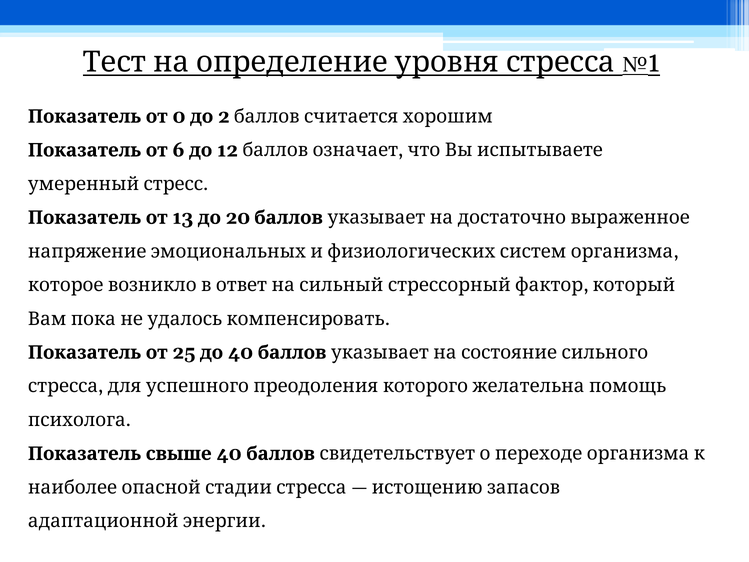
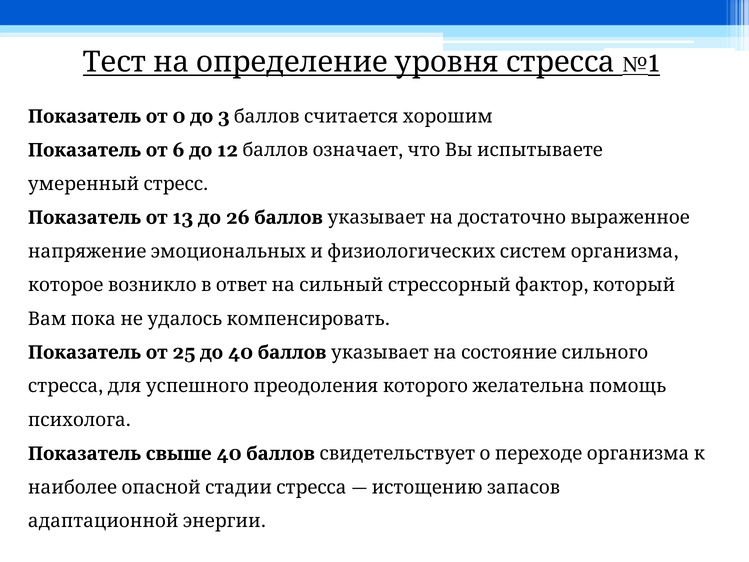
2: 2 -> 3 (224, 116)
20: 20 -> 26 (238, 218)
